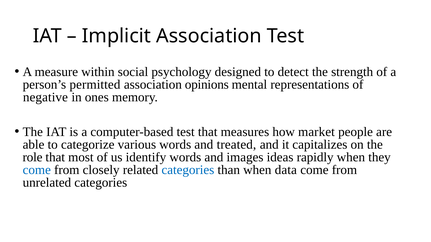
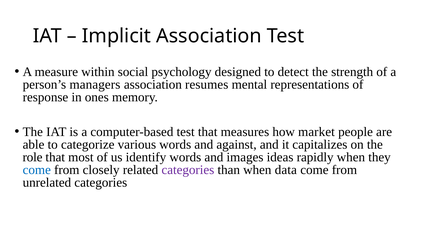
permitted: permitted -> managers (95, 85)
opinions: opinions -> resumes (207, 85)
negative: negative -> response (45, 97)
treated: treated -> against (237, 145)
categories colour: blue -> purple (188, 170)
